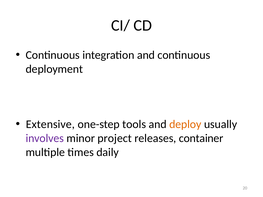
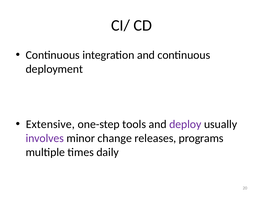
deploy colour: orange -> purple (185, 124)
project: project -> change (115, 138)
container: container -> programs (201, 138)
